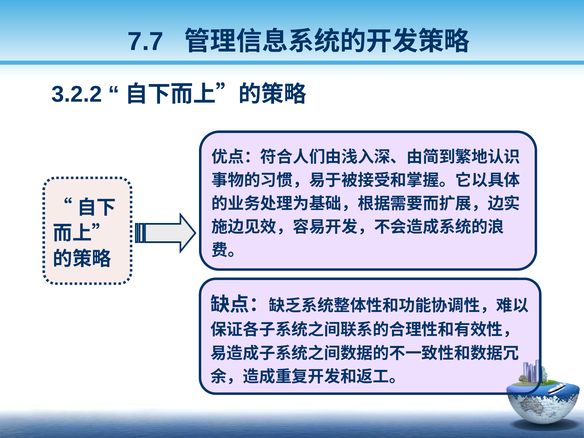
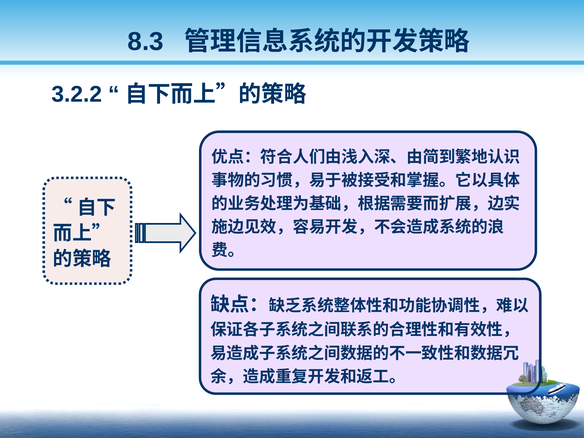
7.7: 7.7 -> 8.3 (146, 42)
